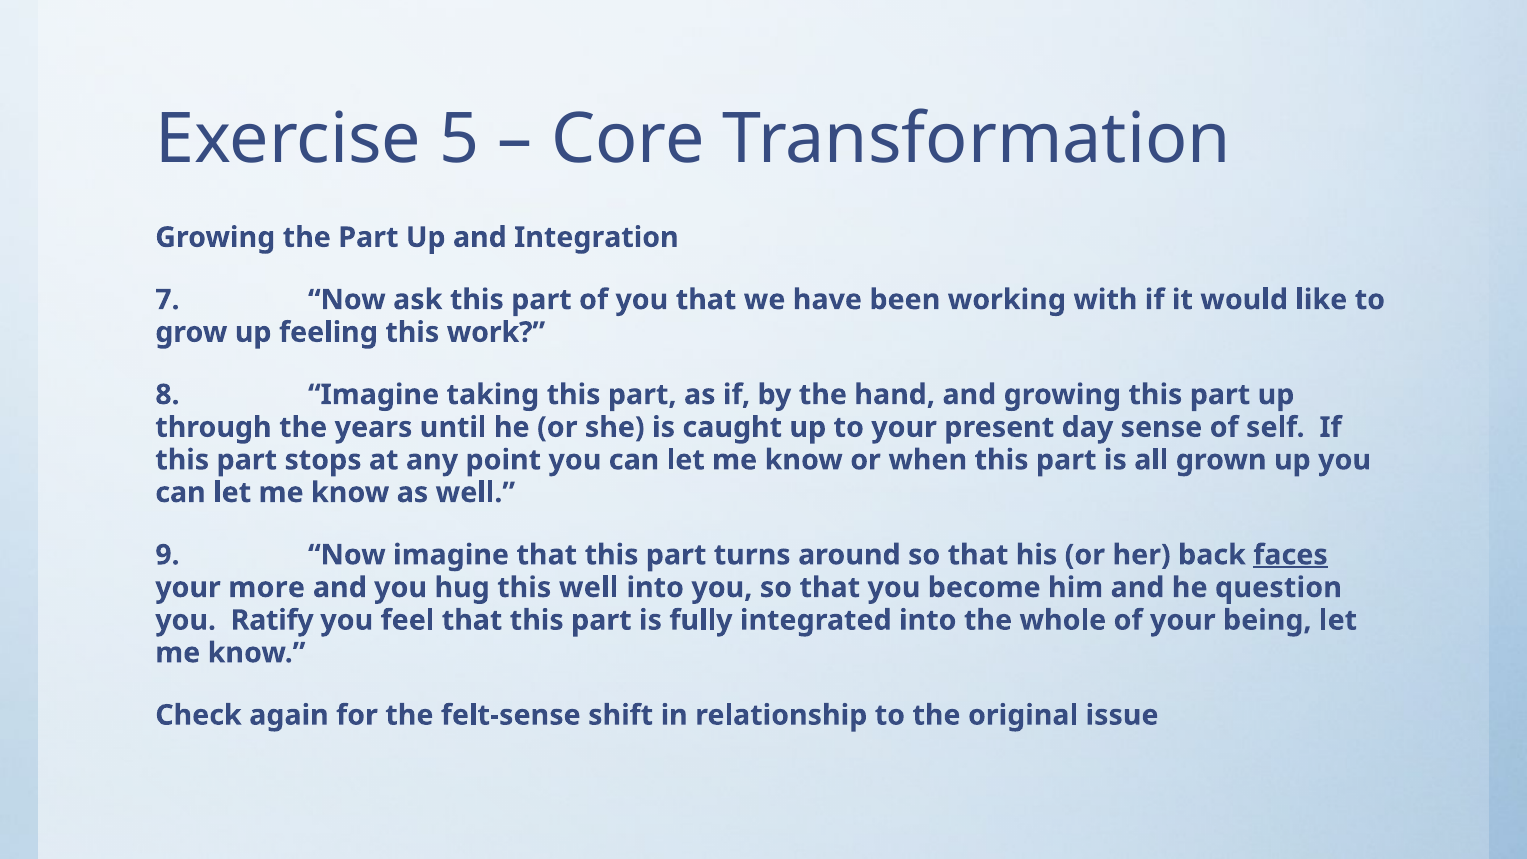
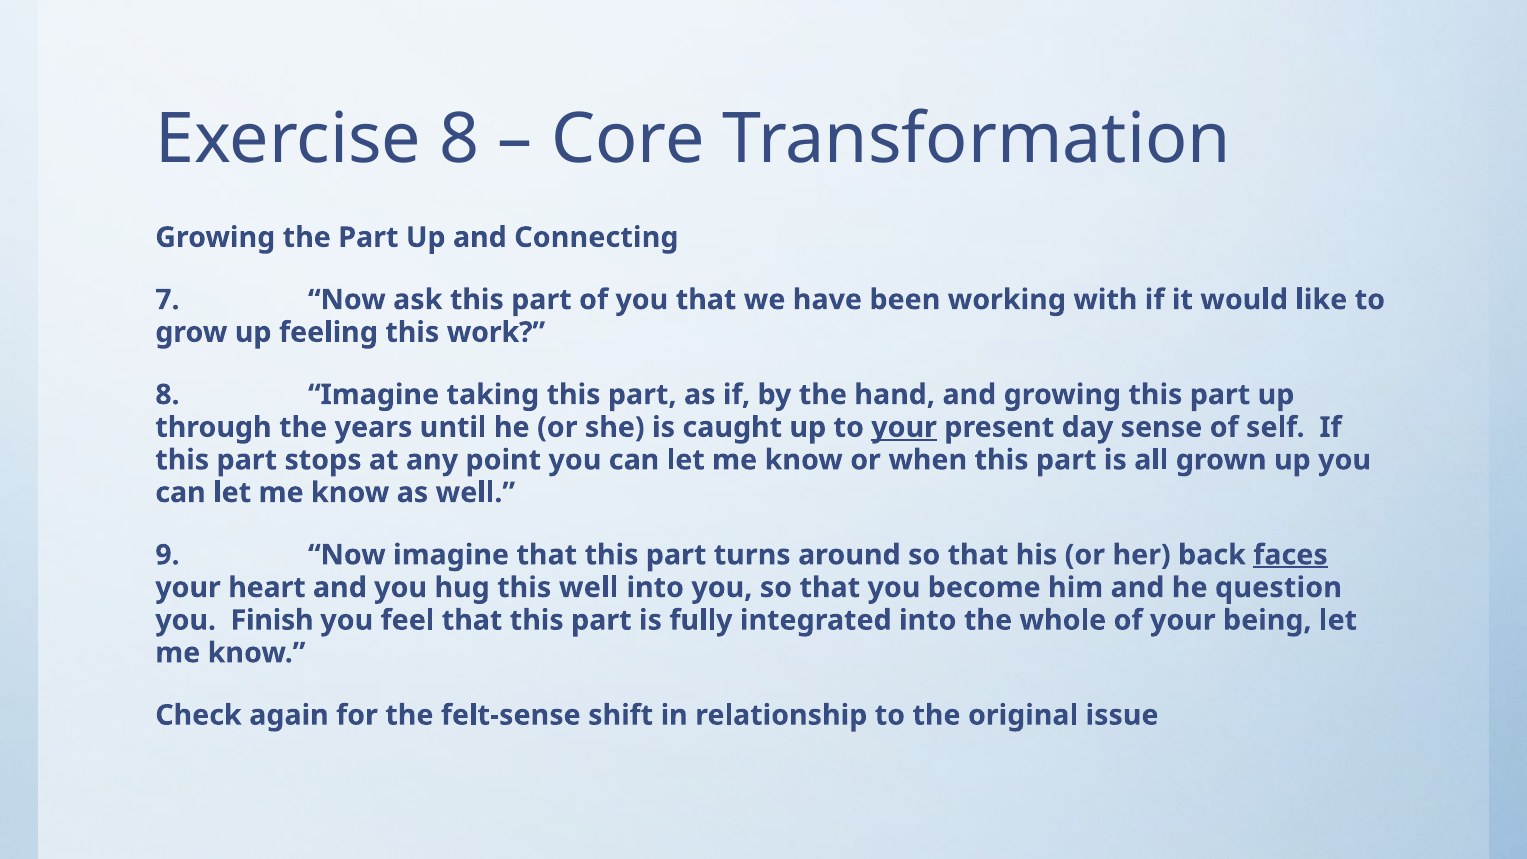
Exercise 5: 5 -> 8 (460, 140)
Integration: Integration -> Connecting (596, 237)
your underline: none -> present (904, 427)
more: more -> heart (267, 588)
Ratify: Ratify -> Finish (272, 620)
